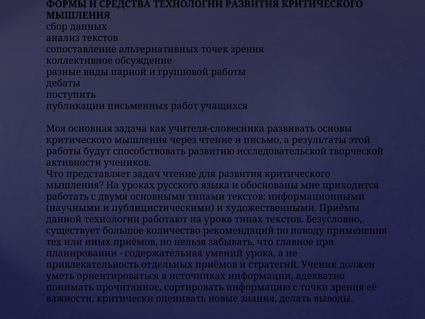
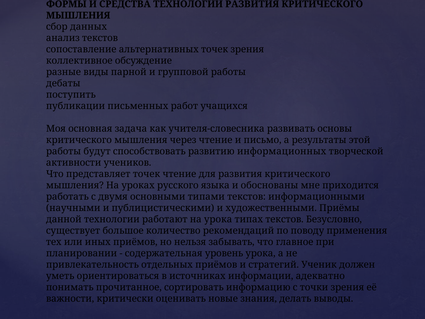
исследовательской: исследовательской -> информационных (282, 151)
представляет задач: задач -> точек (146, 174)
умений: умений -> уровень (224, 253)
